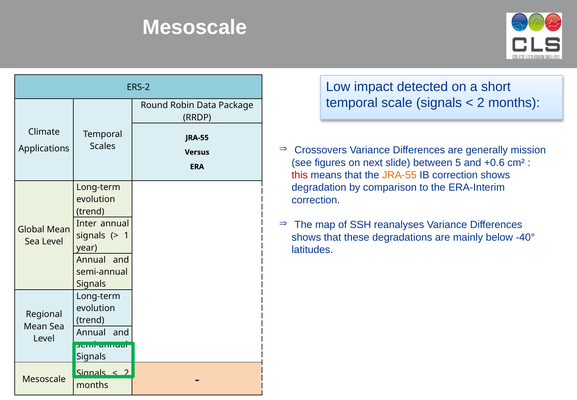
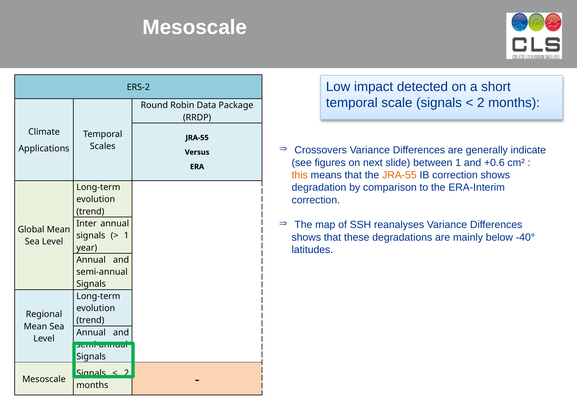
mission: mission -> indicate (528, 150)
between 5: 5 -> 1 (458, 162)
this colour: red -> orange (300, 175)
